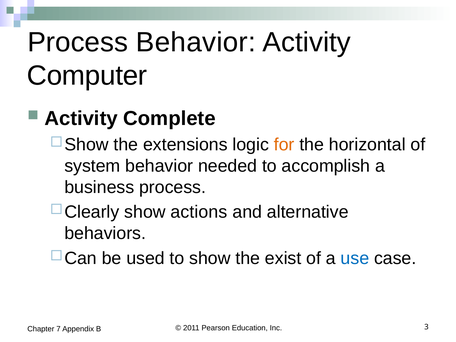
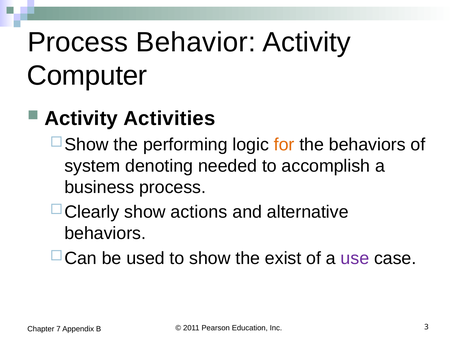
Complete: Complete -> Activities (169, 118)
extensions: extensions -> performing (185, 145)
the horizontal: horizontal -> behaviors (367, 145)
system behavior: behavior -> denoting (159, 166)
use colour: blue -> purple (355, 258)
